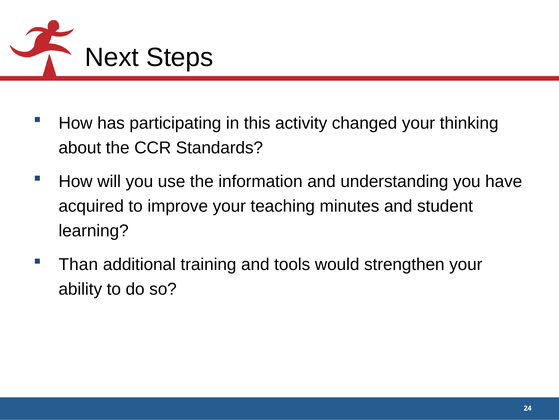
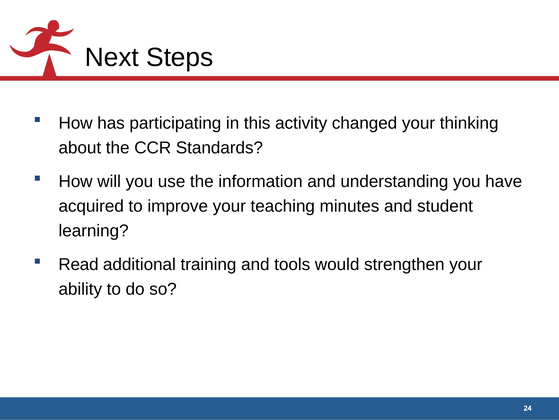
Than: Than -> Read (78, 264)
